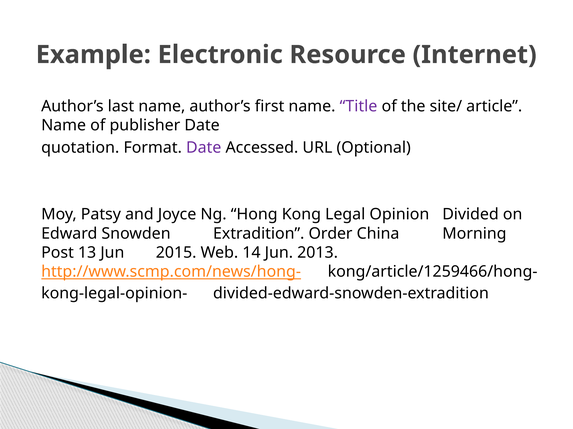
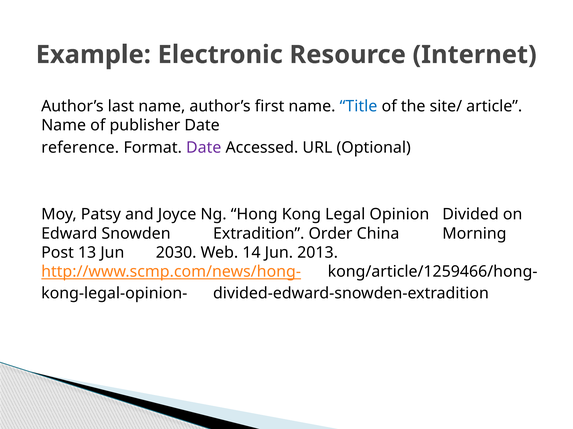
Title colour: purple -> blue (359, 106)
quotation: quotation -> reference (80, 148)
2015: 2015 -> 2030 (176, 253)
